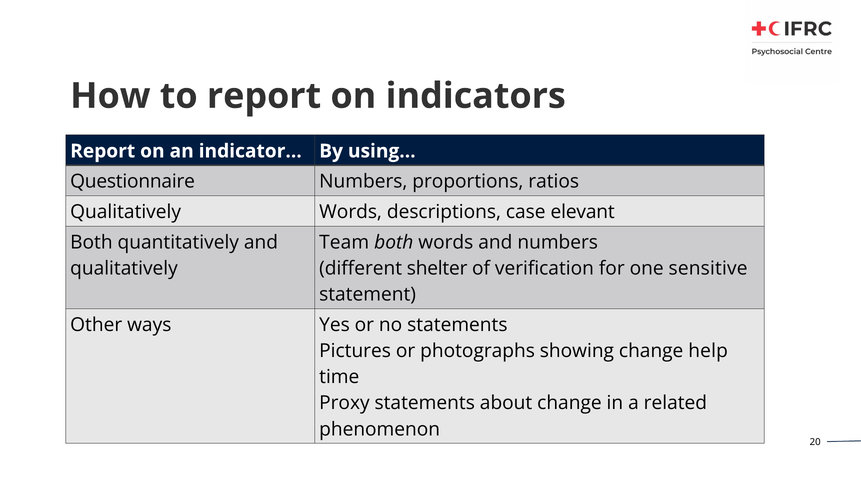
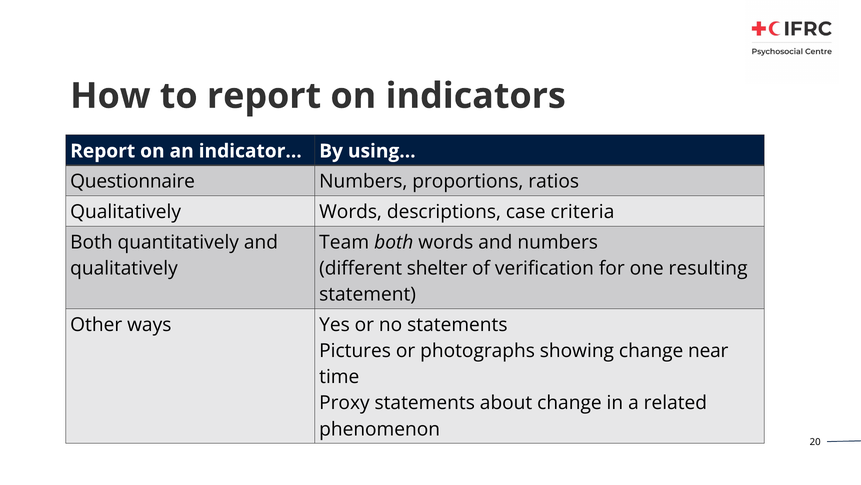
elevant: elevant -> criteria (583, 212)
sensitive: sensitive -> resulting (708, 268)
help: help -> near (708, 351)
